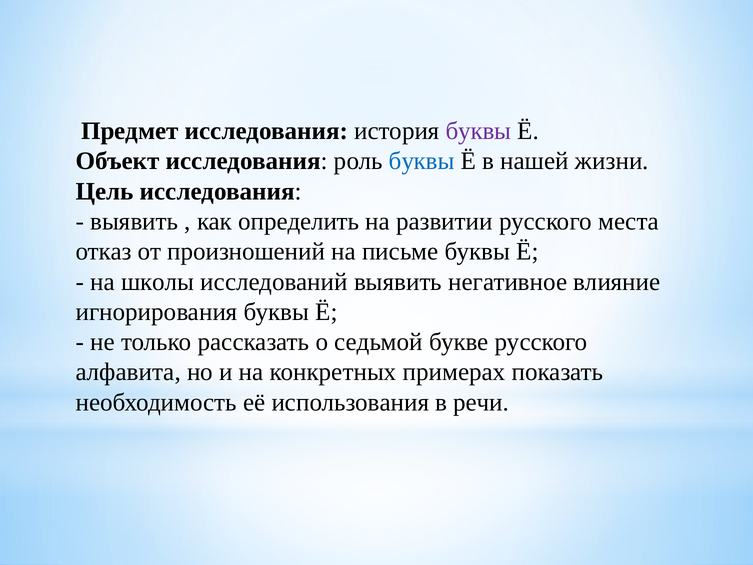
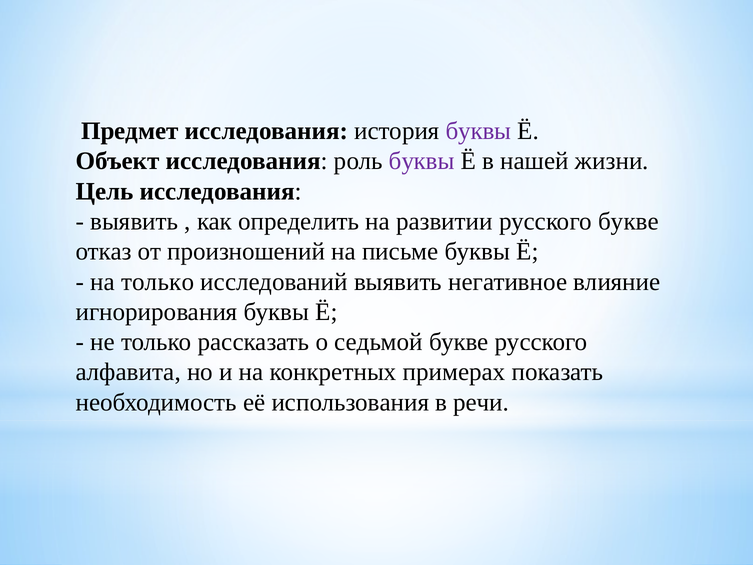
буквы colour: blue -> purple (422, 161)
русского места: места -> букве (629, 221)
на школы: школы -> только (158, 282)
